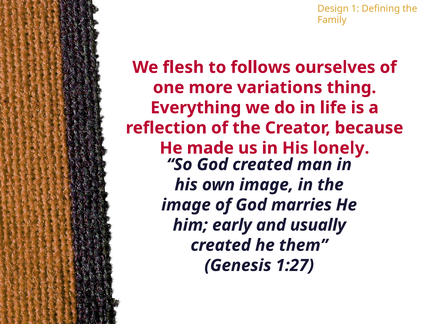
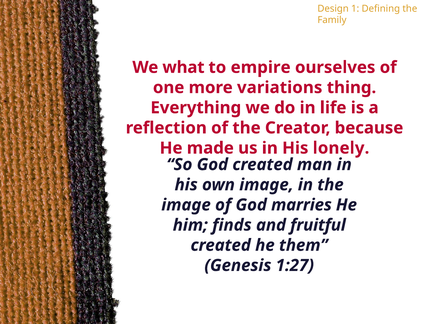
flesh: flesh -> what (183, 67)
follows: follows -> empire (261, 67)
early: early -> finds (232, 225)
usually: usually -> fruitful (318, 225)
